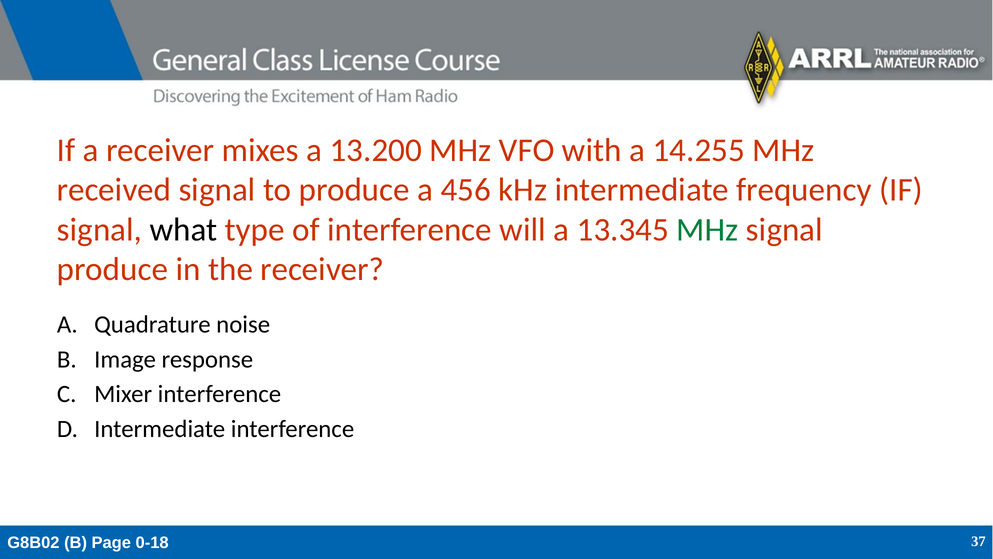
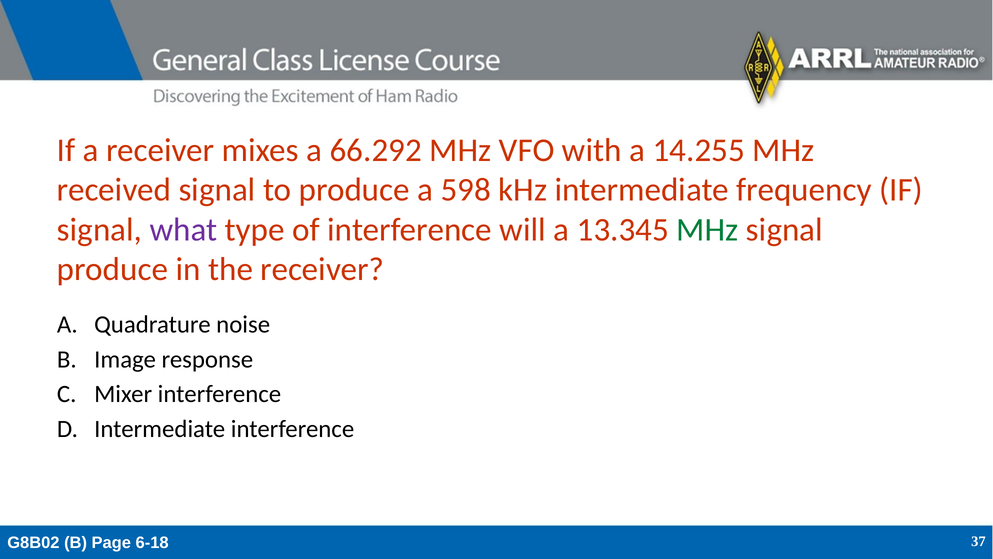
13.200: 13.200 -> 66.292 (376, 150)
456: 456 -> 598 (466, 190)
what colour: black -> purple (183, 229)
0-18: 0-18 -> 6-18 (152, 542)
